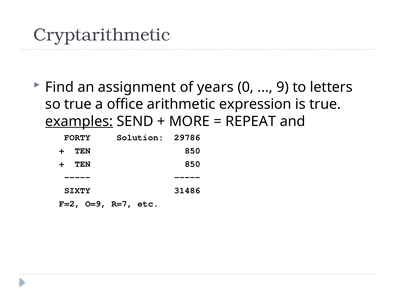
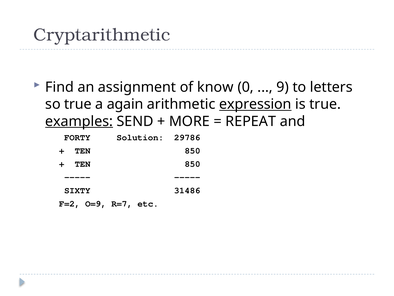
years: years -> know (215, 87)
office: office -> again (125, 104)
expression underline: none -> present (255, 104)
